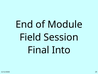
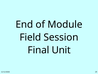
Into: Into -> Unit (61, 50)
